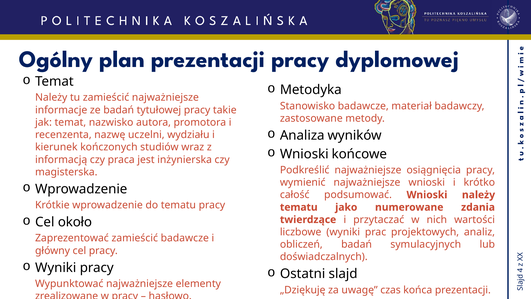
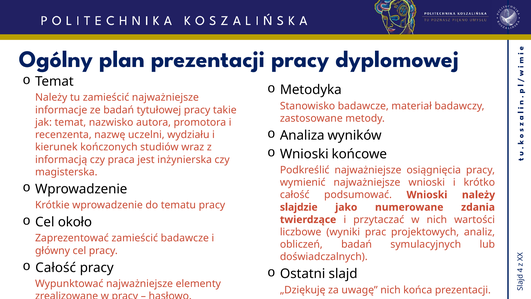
tematu: tematu -> slajdzie (299, 207)
Wyniki: Wyniki -> Całość (56, 267)
uwagę czas: czas -> nich (391, 290)
